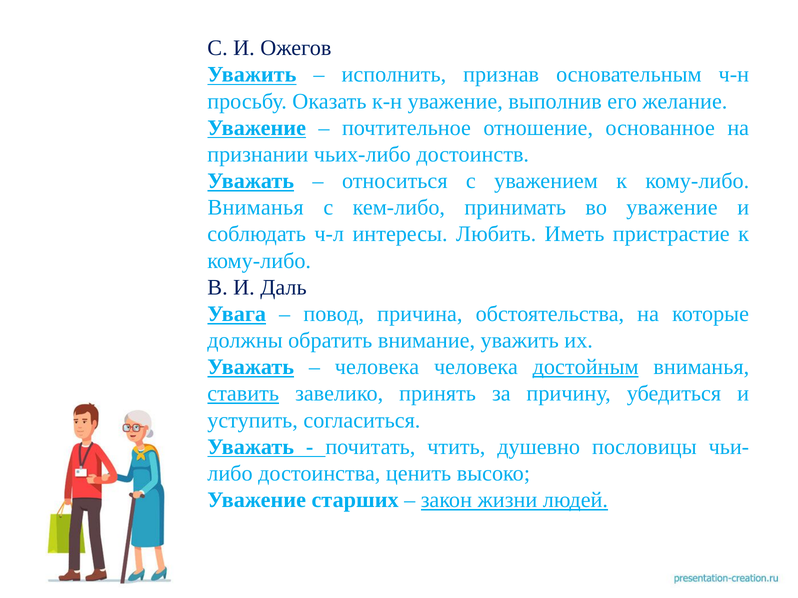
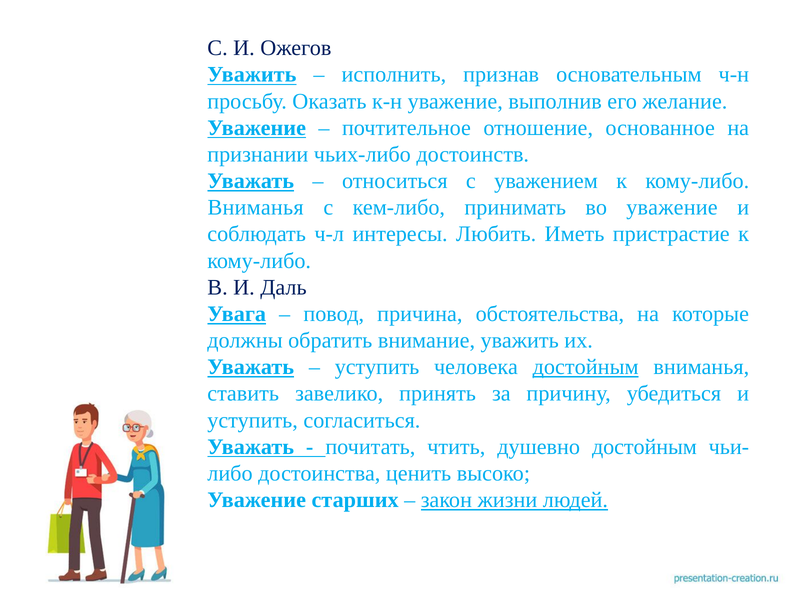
человека: человека -> уступить (377, 367)
ставить underline: present -> none (243, 394)
душевно пословицы: пословицы -> достойным (644, 447)
